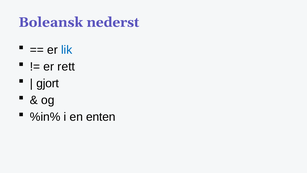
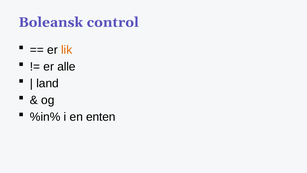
nederst: nederst -> control (113, 22)
lik colour: blue -> orange (67, 50)
rett: rett -> alle (66, 67)
gjort: gjort -> land (48, 83)
